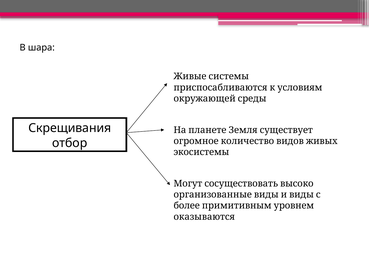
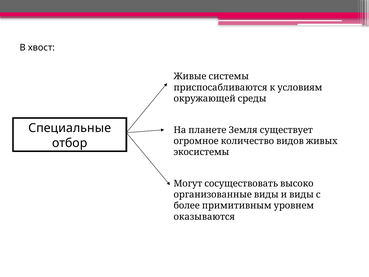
шара: шара -> хвост (41, 48)
Скрещивания: Скрещивания -> Специальные (70, 128)
